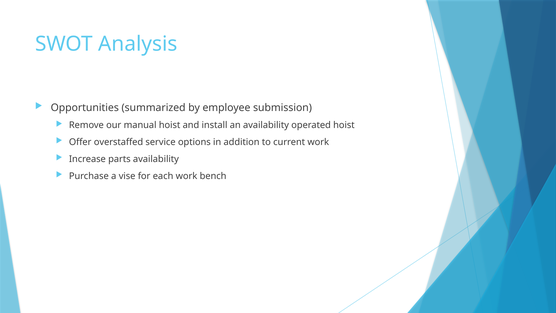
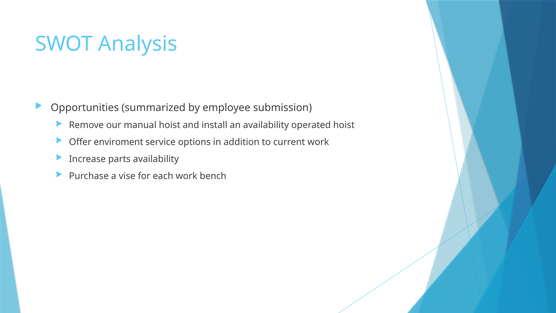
overstaffed: overstaffed -> enviroment (119, 142)
